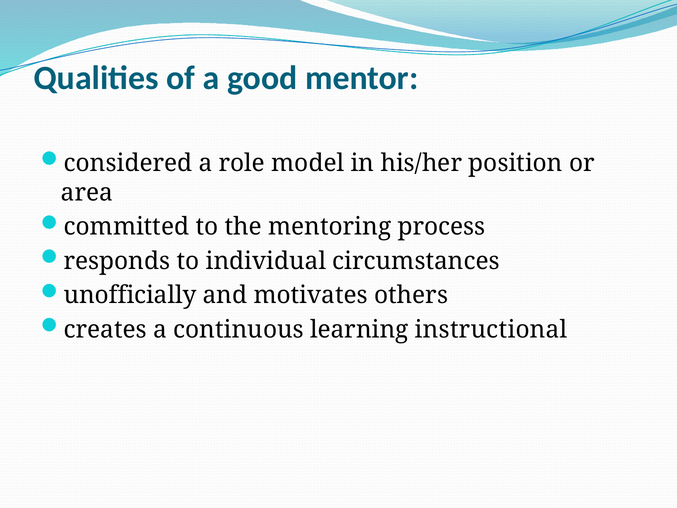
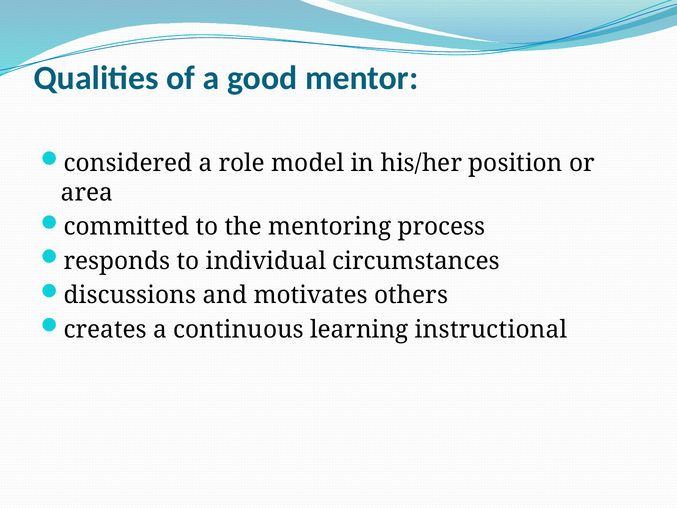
unofficially: unofficially -> discussions (130, 295)
